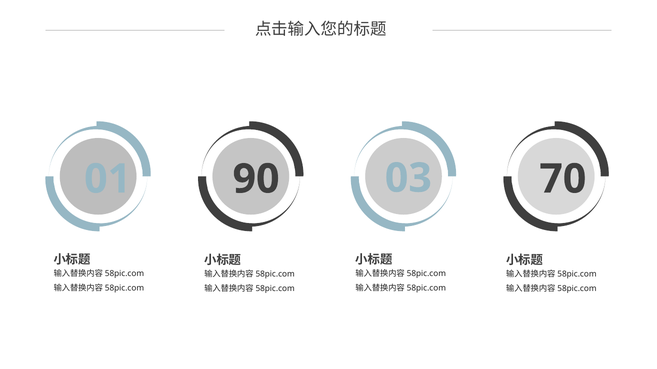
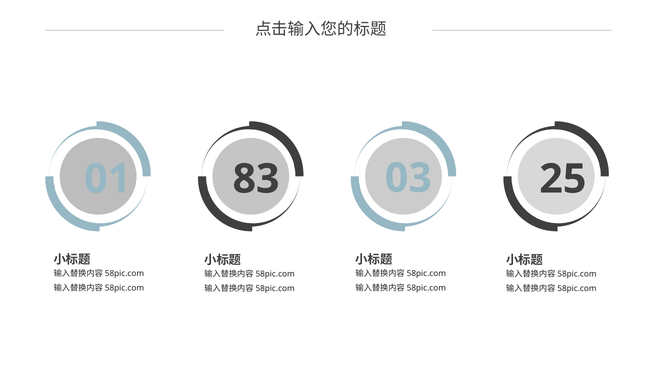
90: 90 -> 83 (256, 179)
70: 70 -> 25 (563, 179)
